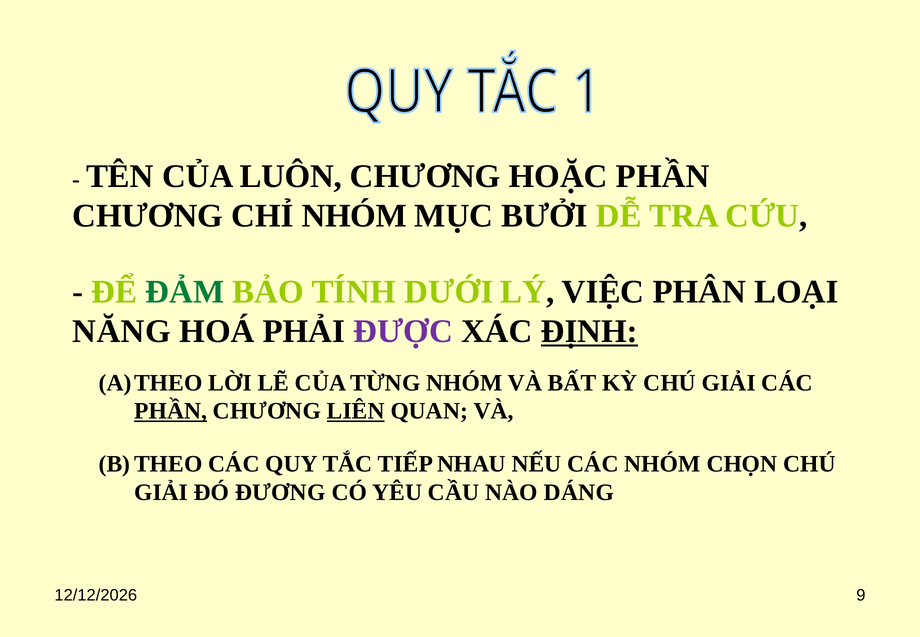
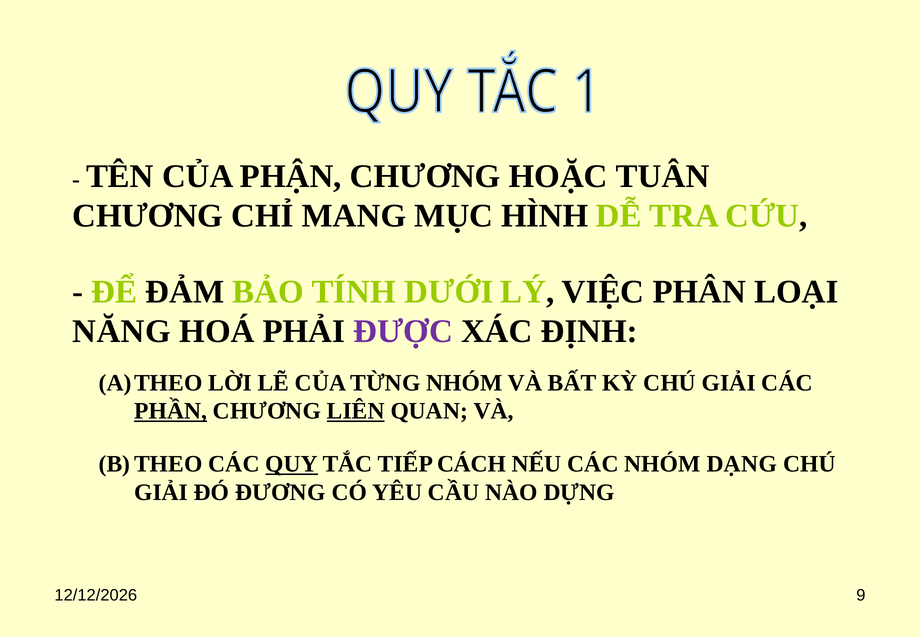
LUÔN: LUÔN -> PHẬN (291, 176)
HOẶC PHẦN: PHẦN -> TUÂN (663, 176)
CHỈ NHÓM: NHÓM -> MANG (354, 216)
BƯỞI: BƯỞI -> HÌNH (545, 216)
ĐẢM colour: green -> black (185, 292)
ĐỊNH underline: present -> none (589, 331)
QUY underline: none -> present (292, 464)
NHAU: NHAU -> CÁCH (472, 464)
CHỌN: CHỌN -> DẠNG (742, 464)
DÁNG: DÁNG -> DỰNG (579, 492)
